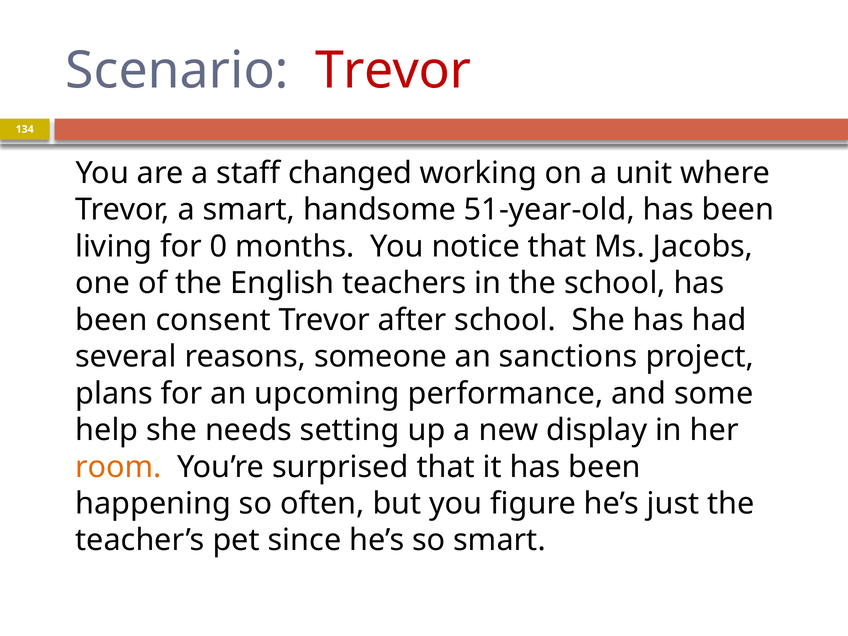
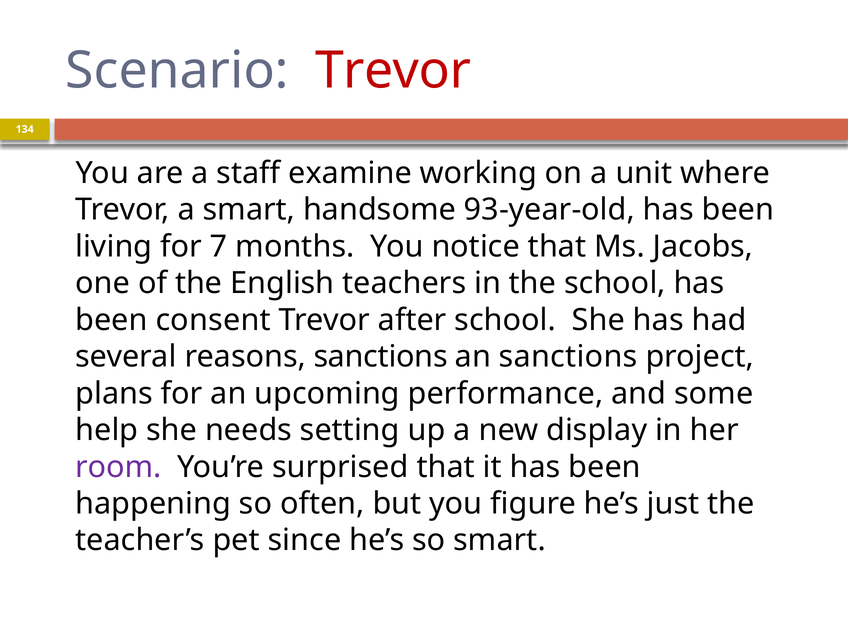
changed: changed -> examine (350, 173)
51-year-old: 51-year-old -> 93-year-old (549, 210)
0: 0 -> 7 (219, 247)
reasons someone: someone -> sanctions (381, 357)
room colour: orange -> purple (118, 467)
